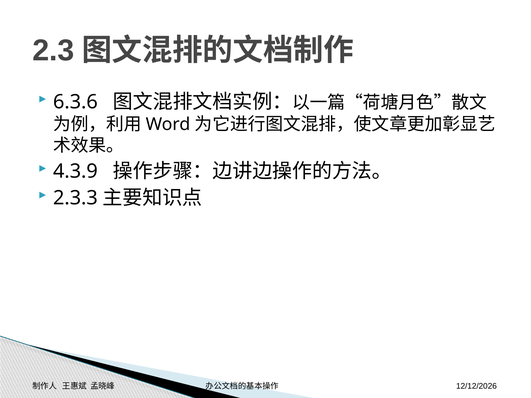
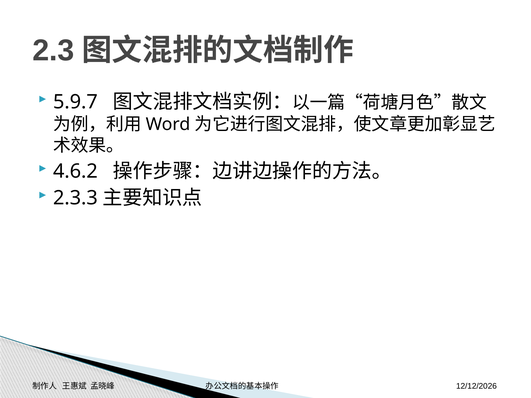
6.3.6: 6.3.6 -> 5.9.7 (75, 102)
4.3.9: 4.3.9 -> 4.6.2 (75, 171)
